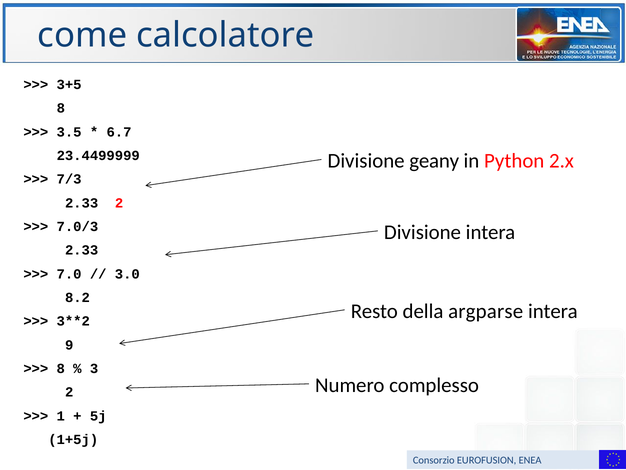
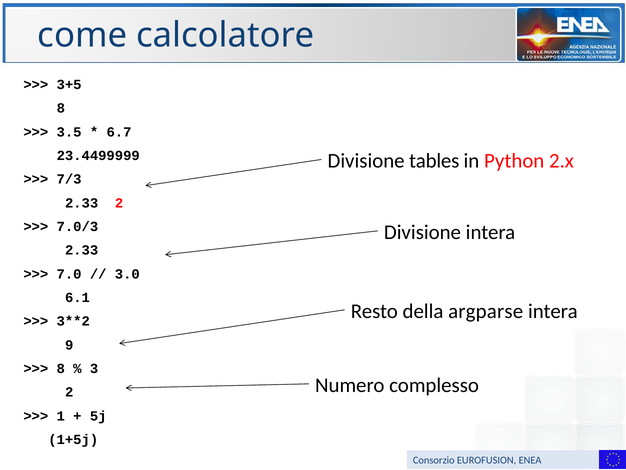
geany: geany -> tables (434, 161)
8.2: 8.2 -> 6.1 (77, 297)
